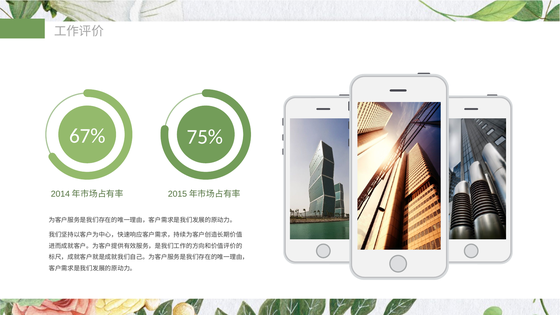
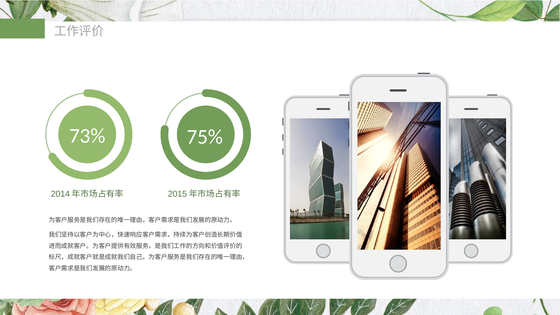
67%: 67% -> 73% (87, 136)
